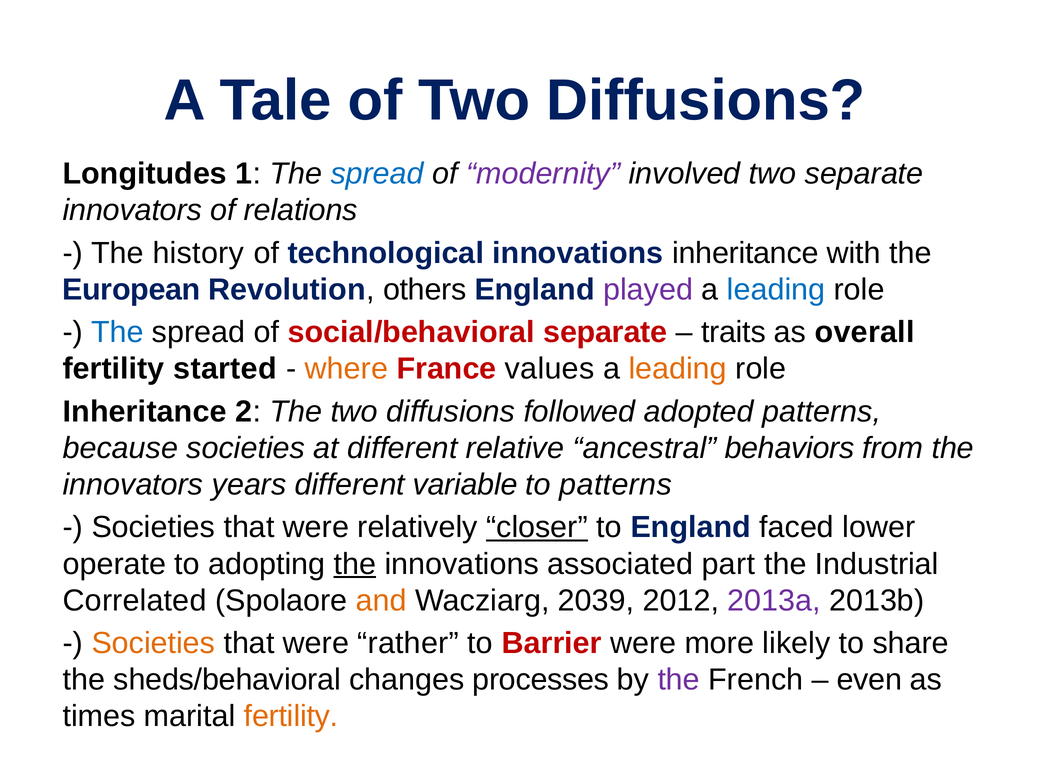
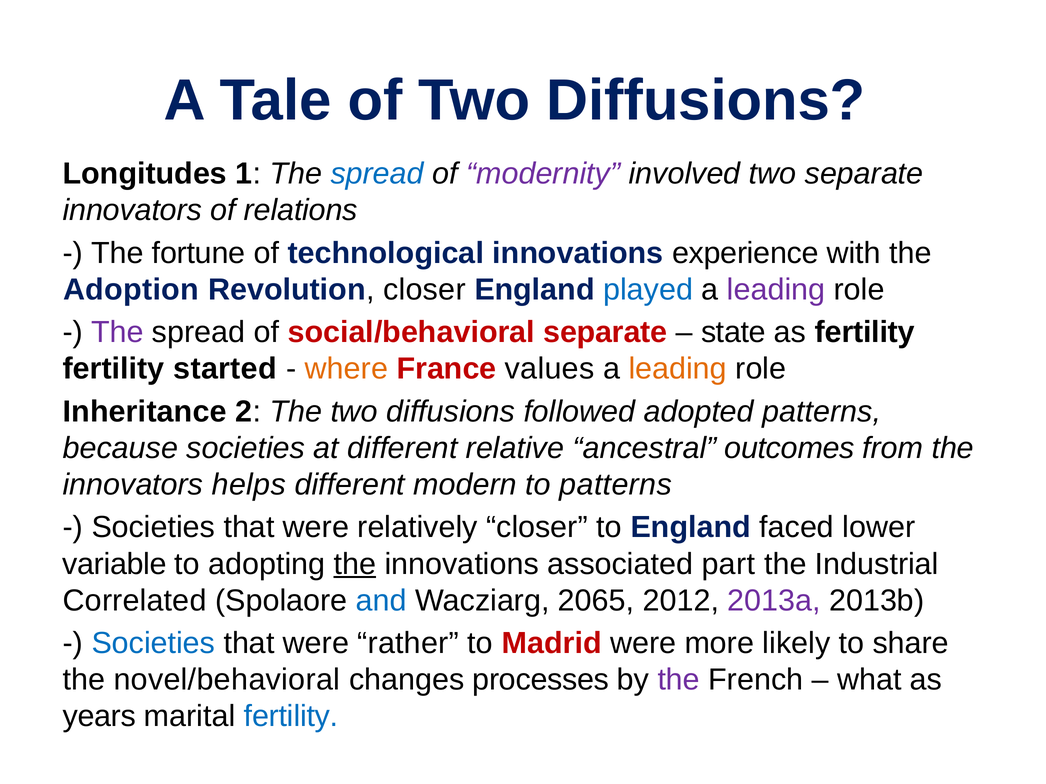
history: history -> fortune (199, 253)
innovations inheritance: inheritance -> experience (745, 253)
European: European -> Adoption (131, 290)
Revolution others: others -> closer (424, 290)
played colour: purple -> blue (648, 290)
leading colour: blue -> purple (776, 290)
The colour: blue -> purple (117, 332)
traits: traits -> state (733, 332)
as overall: overall -> fertility (865, 332)
behaviors: behaviors -> outcomes (790, 448)
years: years -> helps (249, 485)
variable: variable -> modern (465, 485)
closer underline: present -> none (537, 528)
operate: operate -> variable (115, 564)
and colour: orange -> blue (381, 601)
2039: 2039 -> 2065 (596, 601)
Societies colour: orange -> blue (153, 644)
Barrier: Barrier -> Madrid (552, 644)
sheds/behavioral: sheds/behavioral -> novel/behavioral (227, 680)
even: even -> what (869, 680)
times: times -> years (99, 717)
fertility colour: orange -> blue (291, 717)
